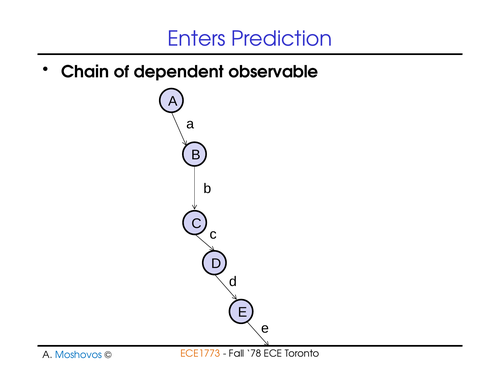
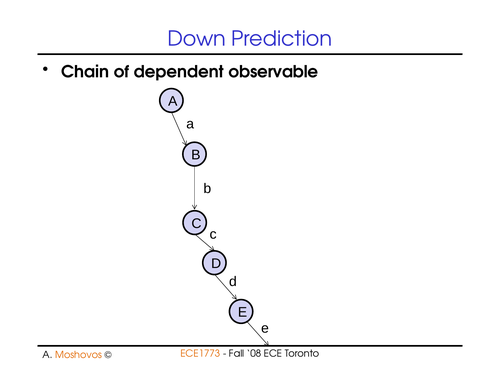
Enters: Enters -> Down (197, 39)
Moshovos colour: blue -> orange (79, 355)
78: 78 -> 08 (254, 354)
